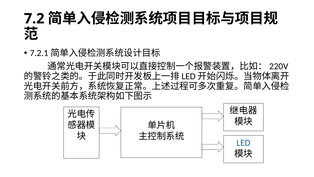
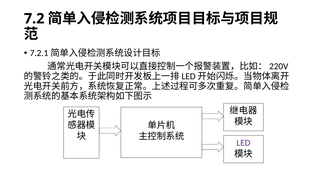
LED colour: blue -> purple (243, 142)
